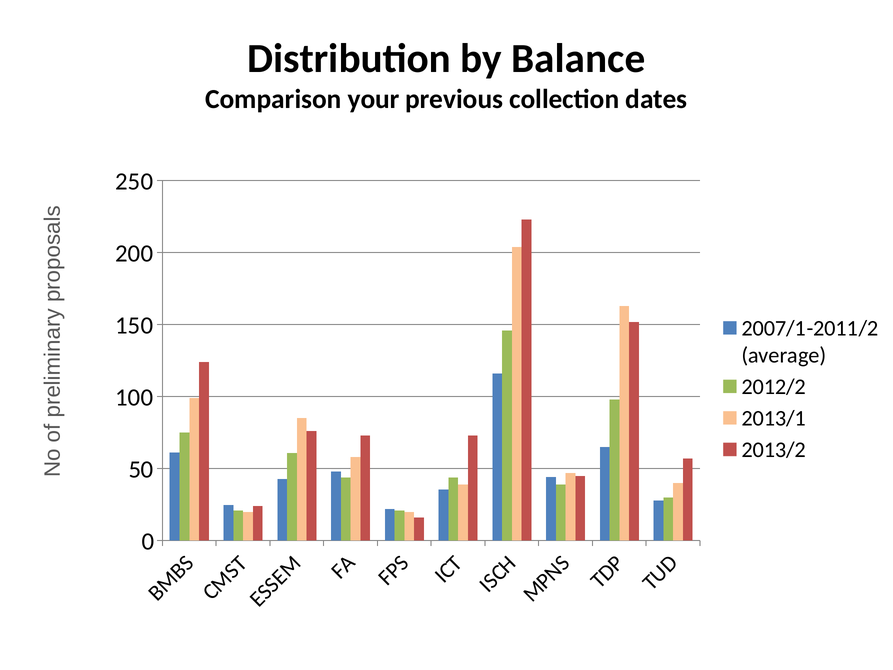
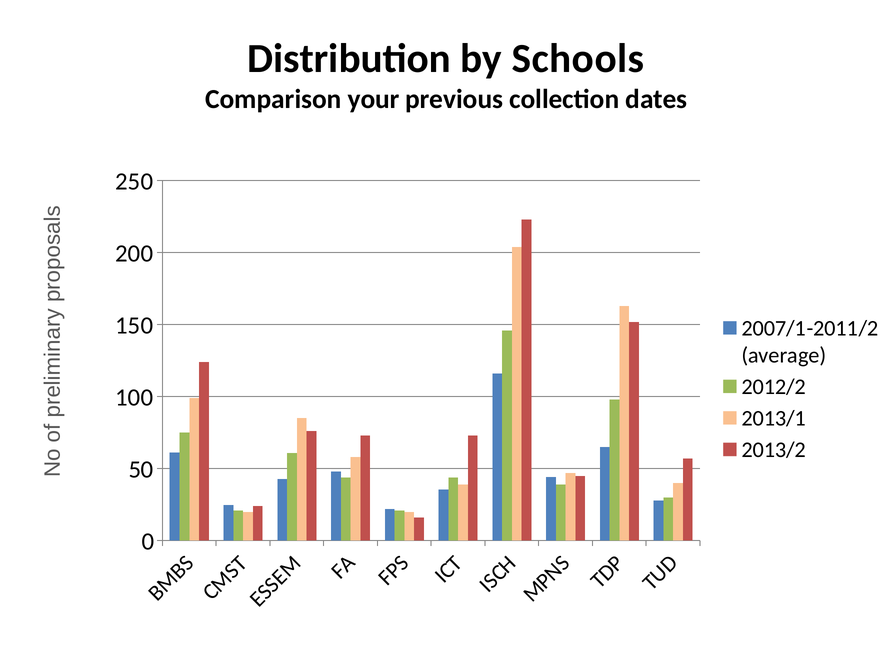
Balance: Balance -> Schools (578, 59)
